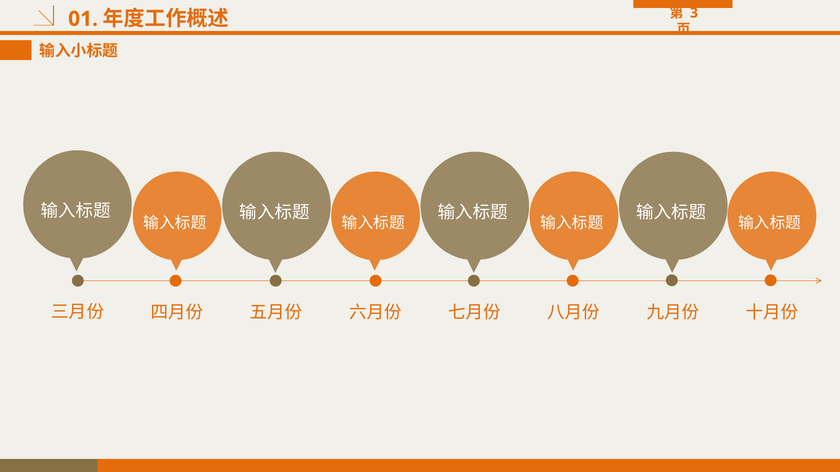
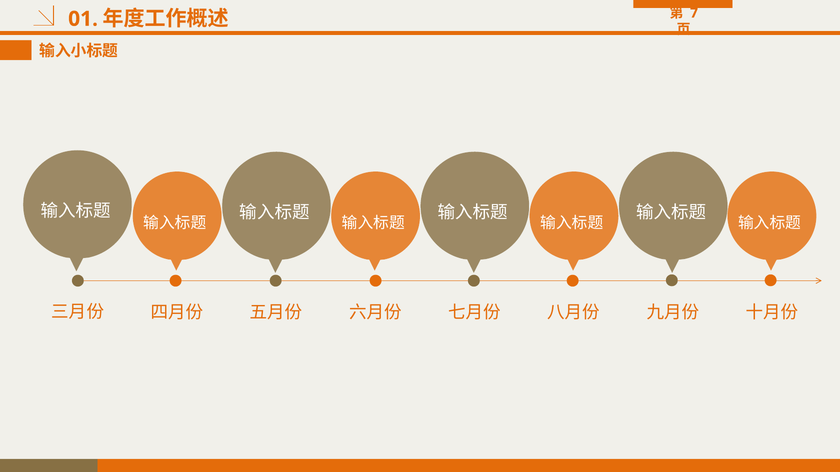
3: 3 -> 7 (694, 13)
